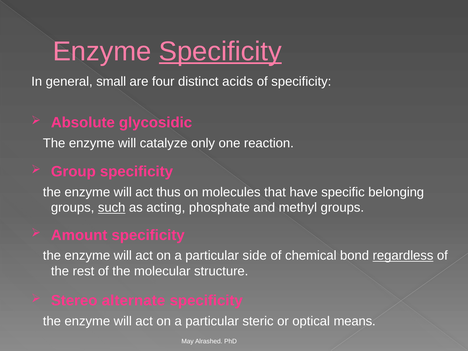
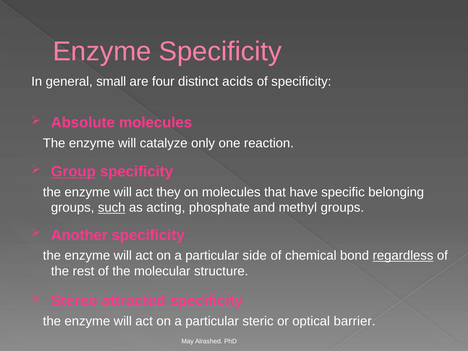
Specificity underline: present -> none (220, 51)
Absolute glycosidic: glycosidic -> molecules (156, 123)
Group underline: none -> present (73, 172)
thus: thus -> they (168, 192)
Amount: Amount -> Another (79, 235)
alternate: alternate -> attracted (133, 301)
means: means -> barrier (355, 321)
